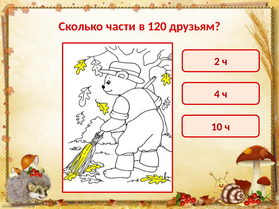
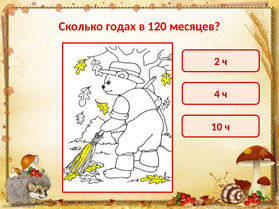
части: части -> годах (121, 26)
друзьям: друзьям -> месяцев (195, 26)
